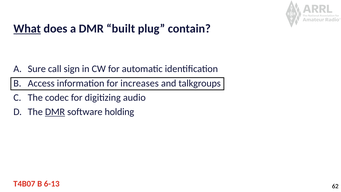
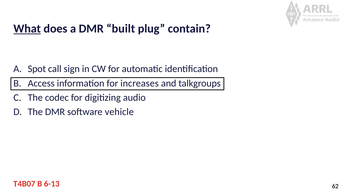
Sure: Sure -> Spot (37, 69)
DMR underline: present -> none (55, 112)
holding: holding -> vehicle (119, 112)
